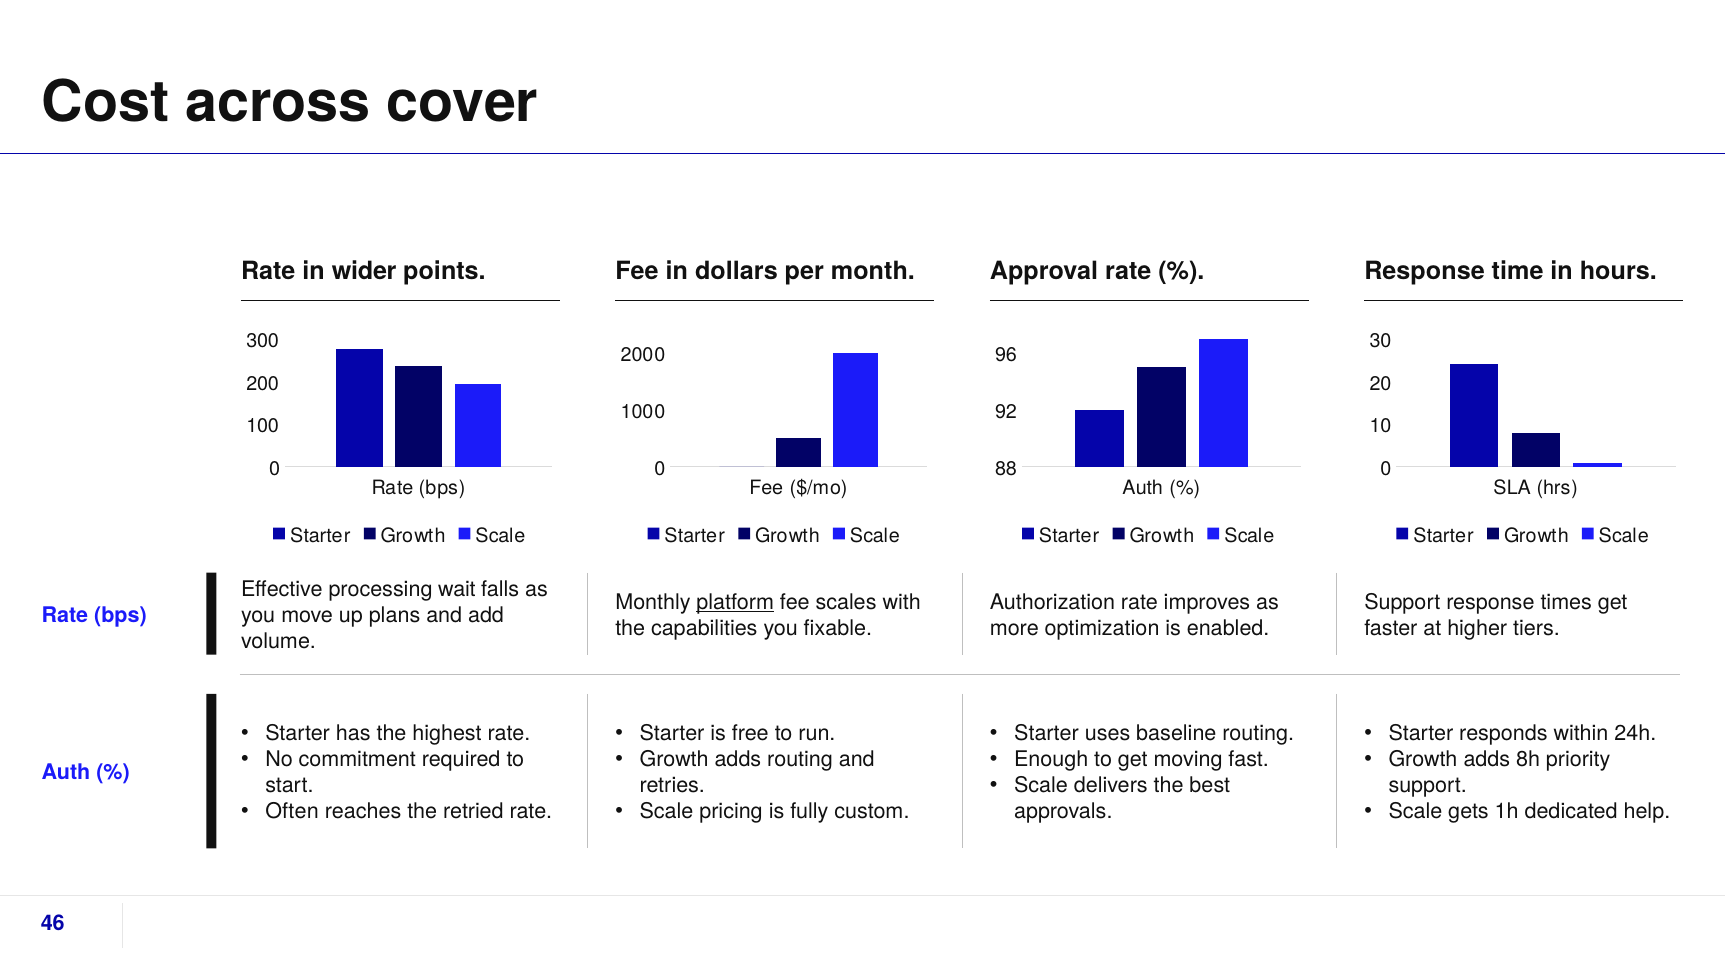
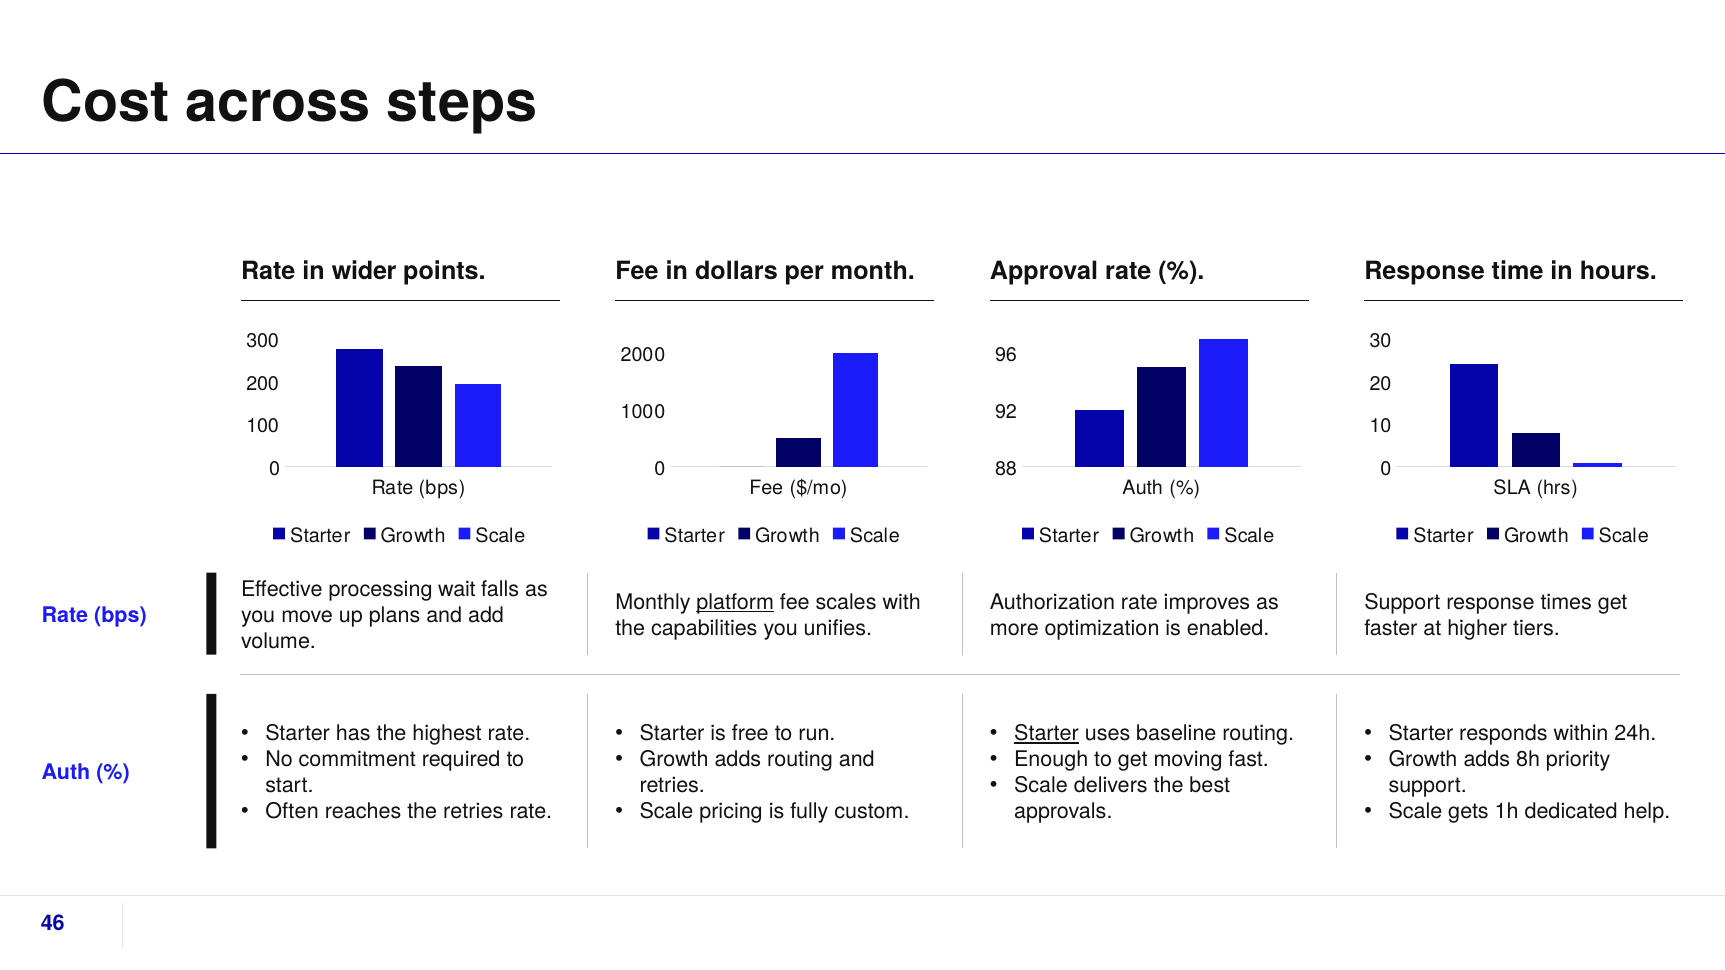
cover: cover -> steps (462, 102)
fixable: fixable -> unifies (838, 628)
Starter underline: none -> present (1046, 734)
the retried: retried -> retries (473, 812)
